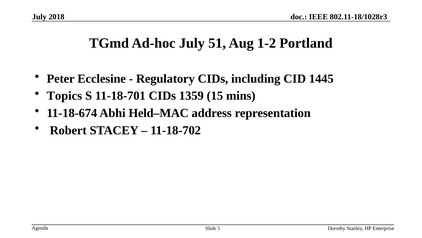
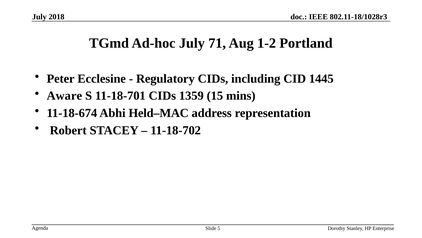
51: 51 -> 71 (217, 43)
Topics: Topics -> Aware (64, 96)
